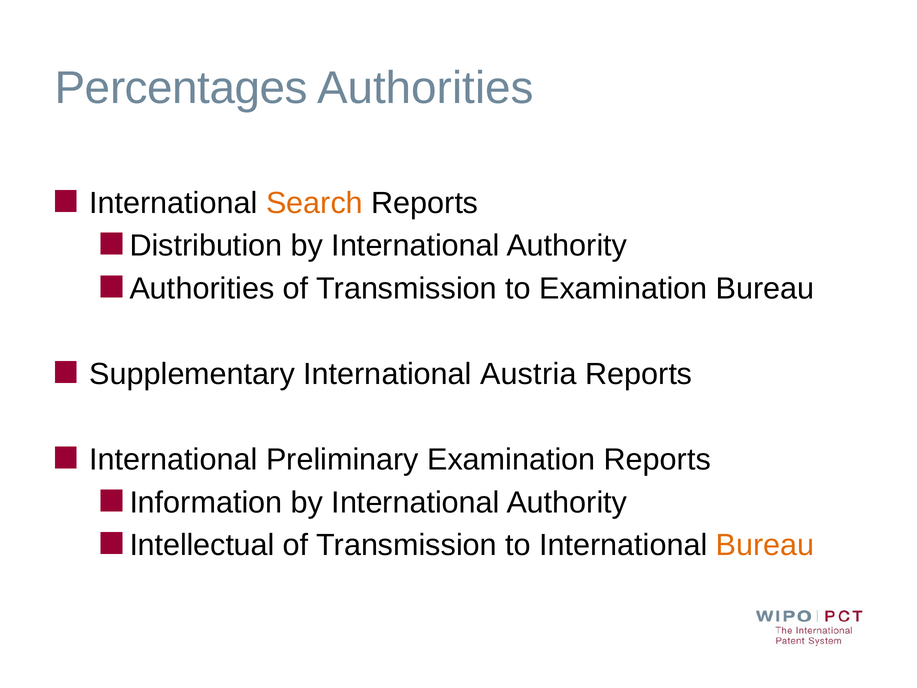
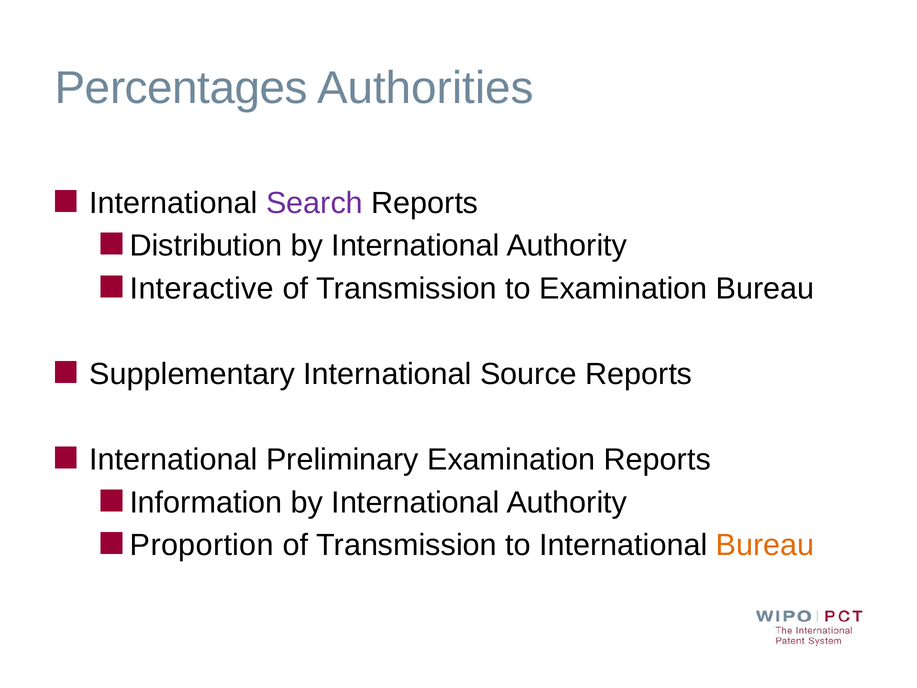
Search colour: orange -> purple (314, 203)
Authorities: Authorities -> Interactive (202, 288)
Austria: Austria -> Source (528, 374)
Intellectual: Intellectual -> Proportion (202, 545)
